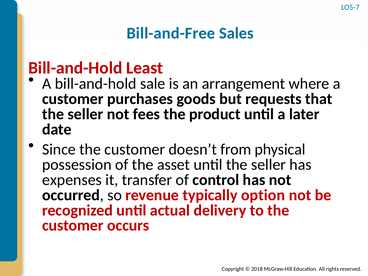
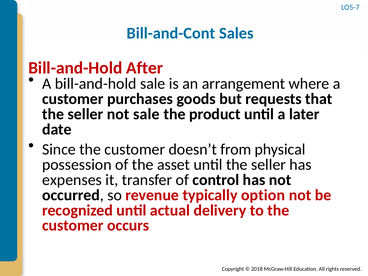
Bill-and-Free: Bill-and-Free -> Bill-and-Cont (171, 33)
Least: Least -> After (145, 68)
not fees: fees -> sale (146, 114)
